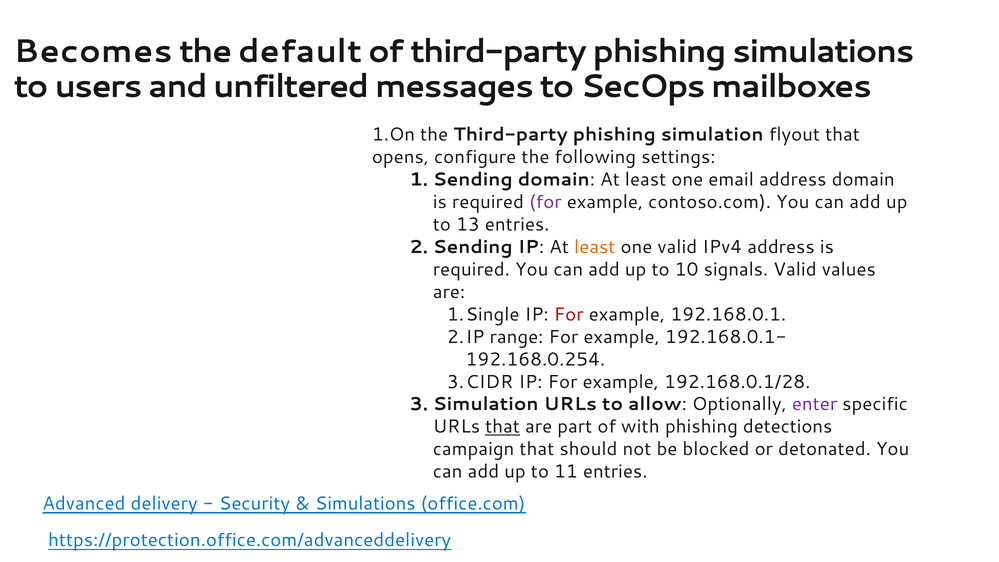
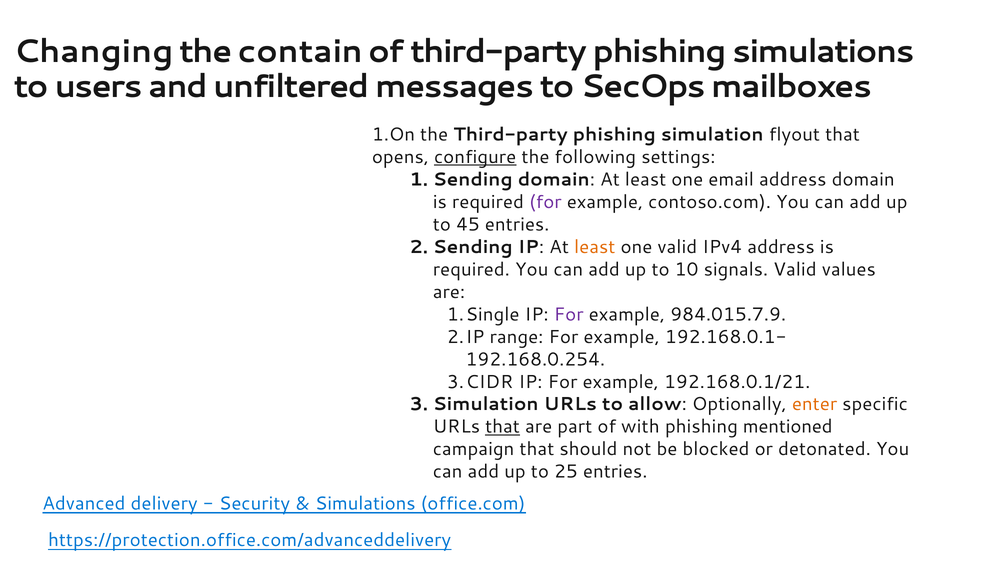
Becomes: Becomes -> Changing (94, 51)
default: default -> contain (300, 51)
configure underline: none -> present (475, 157)
13: 13 -> 45 (468, 224)
For colour: red -> purple (569, 314)
192.168.0.1: 192.168.0.1 -> 984.015.7.9 (728, 314)
192.168.0.1/28: 192.168.0.1/28 -> 192.168.0.1/21 (737, 382)
enter colour: purple -> orange (815, 404)
detections: detections -> mentioned (788, 427)
11: 11 -> 25 (566, 472)
